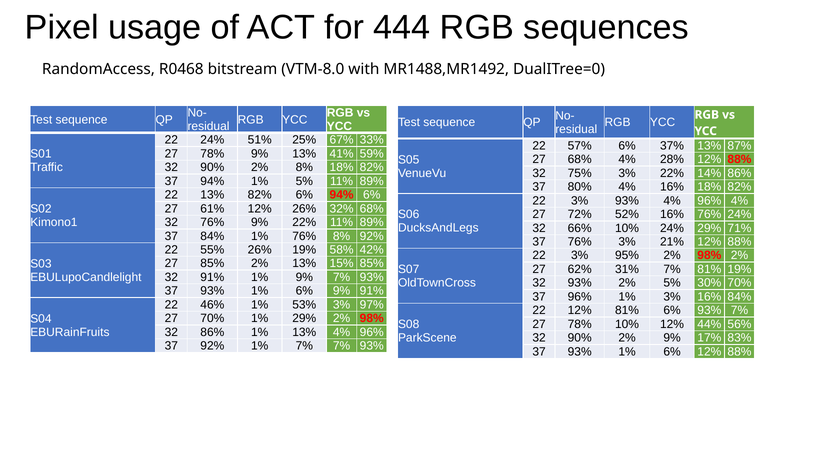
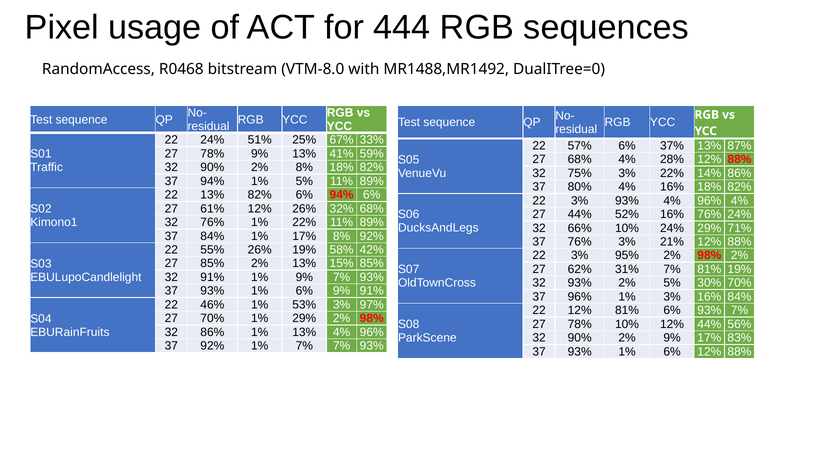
27 72%: 72% -> 44% (580, 214)
76% 9%: 9% -> 1% (260, 222)
1% 76%: 76% -> 17% (304, 236)
